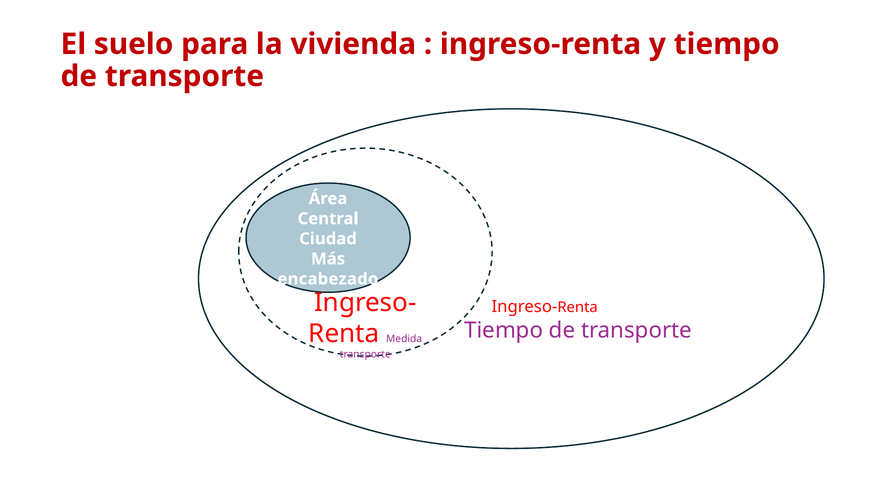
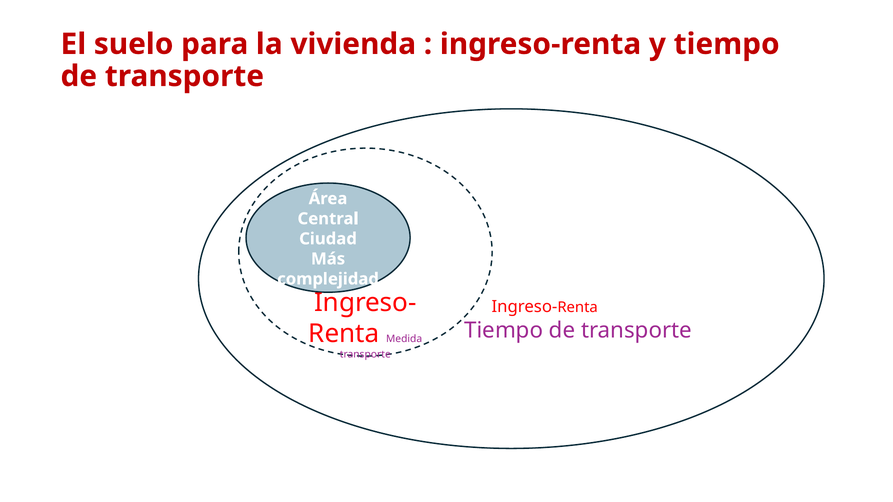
encabezado: encabezado -> complejidad (328, 279)
